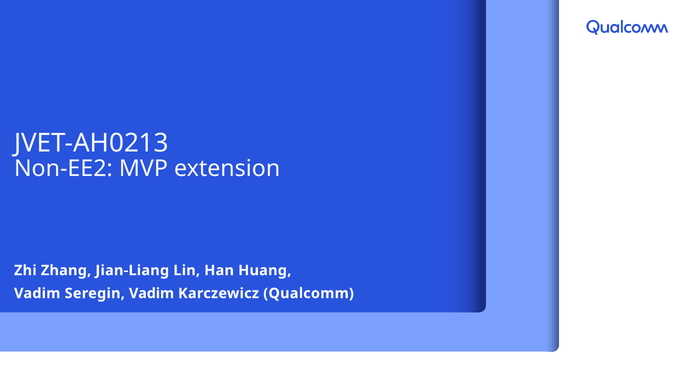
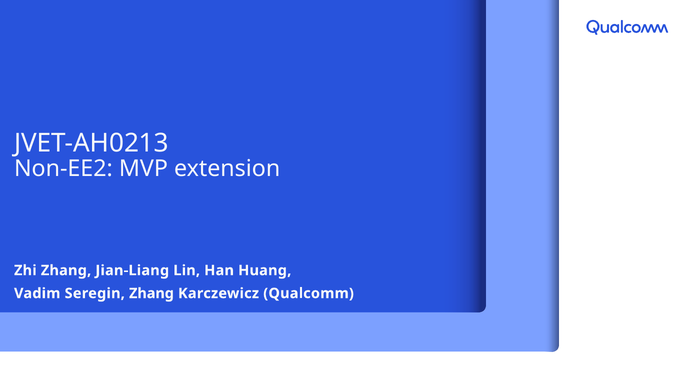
Seregin Vadim: Vadim -> Zhang (151, 294)
